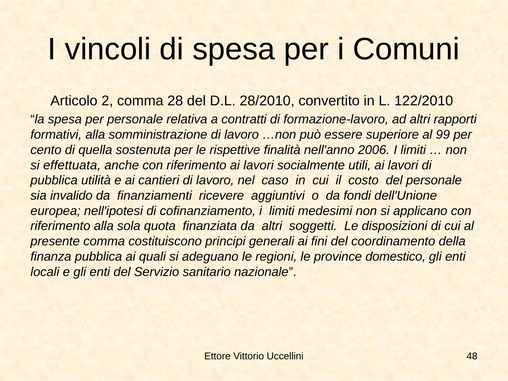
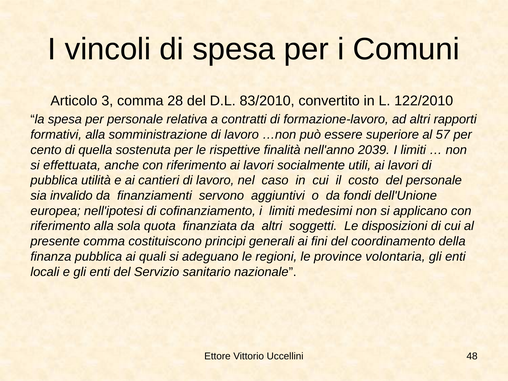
2: 2 -> 3 (107, 101)
28/2010: 28/2010 -> 83/2010 (267, 101)
99: 99 -> 57 (443, 135)
2006: 2006 -> 2039 (374, 150)
ricevere: ricevere -> servono (221, 196)
domestico: domestico -> volontaria (395, 257)
